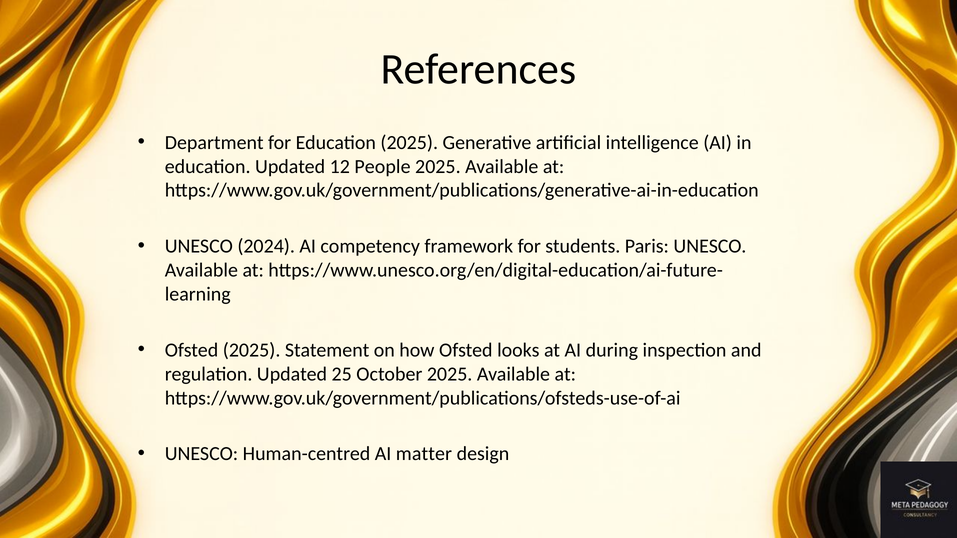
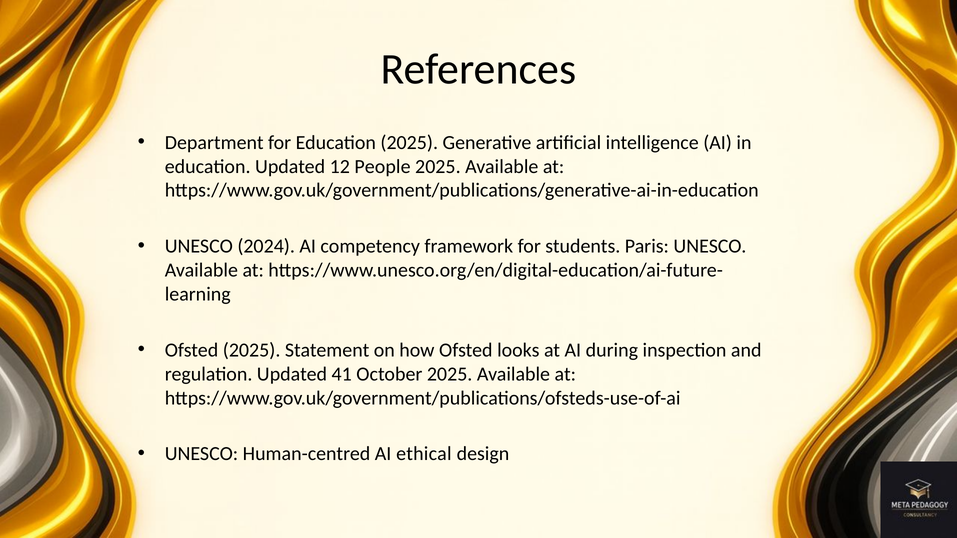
25: 25 -> 41 (342, 374)
matter: matter -> ethical (424, 454)
